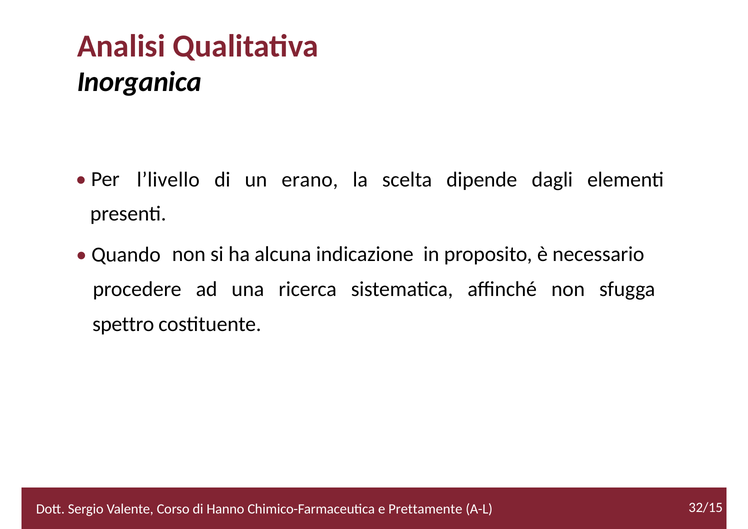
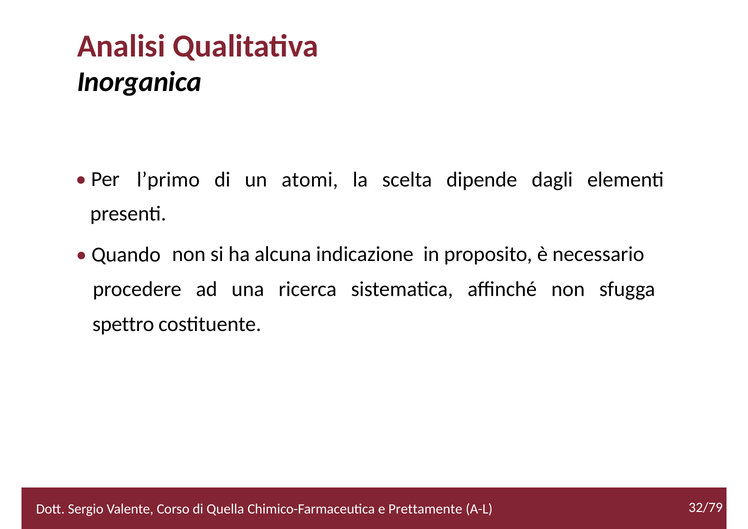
l’livello: l’livello -> l’primo (168, 180)
erano: erano -> atomi (310, 180)
32/15: 32/15 -> 32/79 (706, 507)
Hanno: Hanno -> Quella (225, 509)
